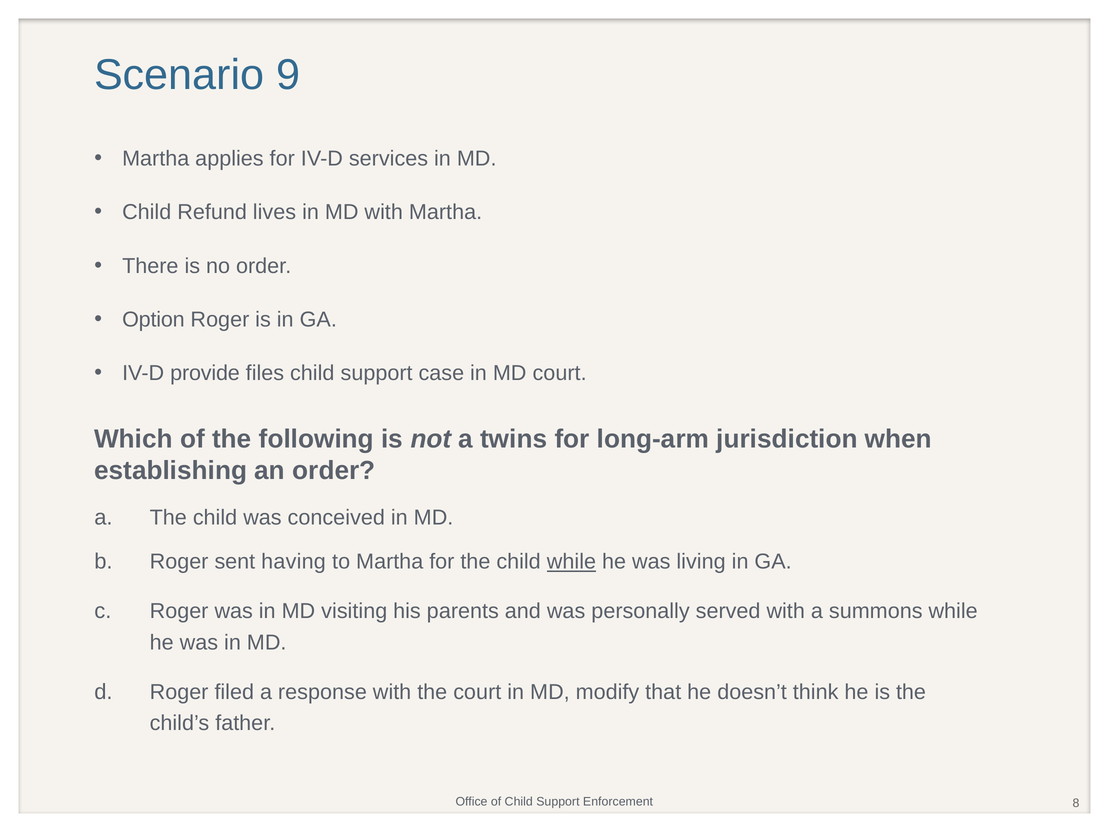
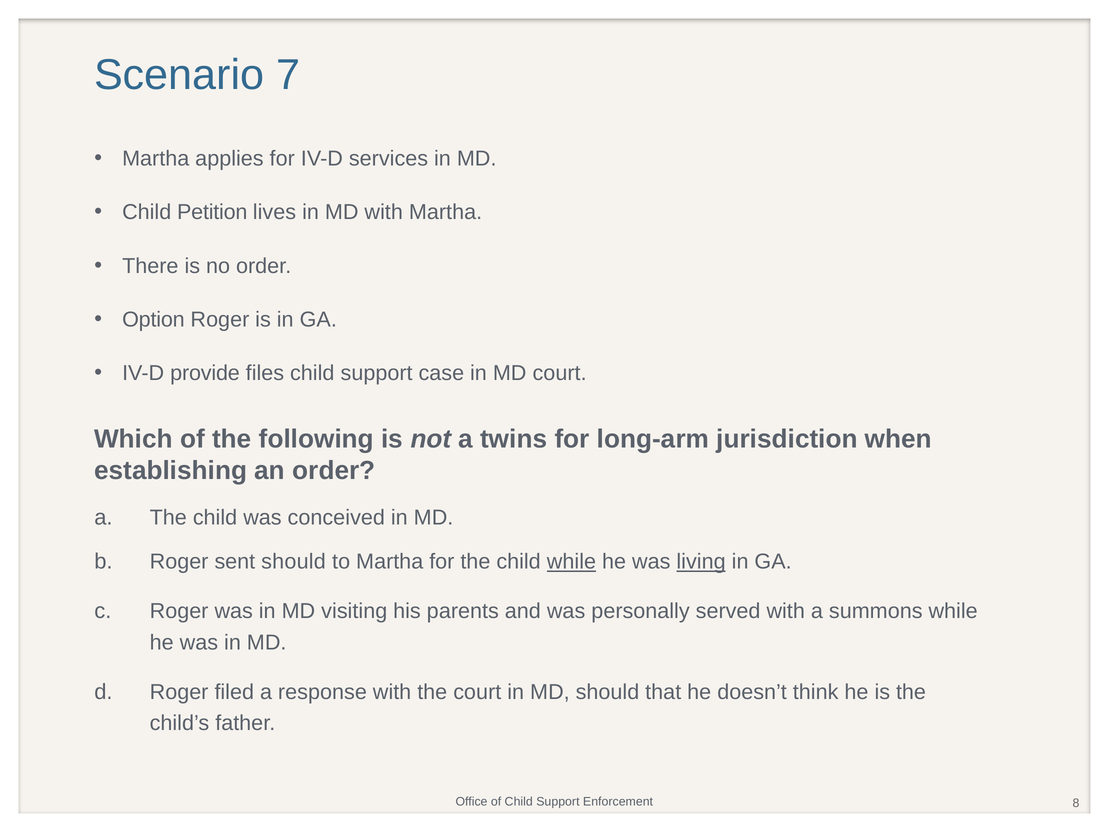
9: 9 -> 7 (288, 75)
Refund: Refund -> Petition (212, 212)
sent having: having -> should (294, 562)
living underline: none -> present (701, 562)
MD modify: modify -> should (607, 692)
